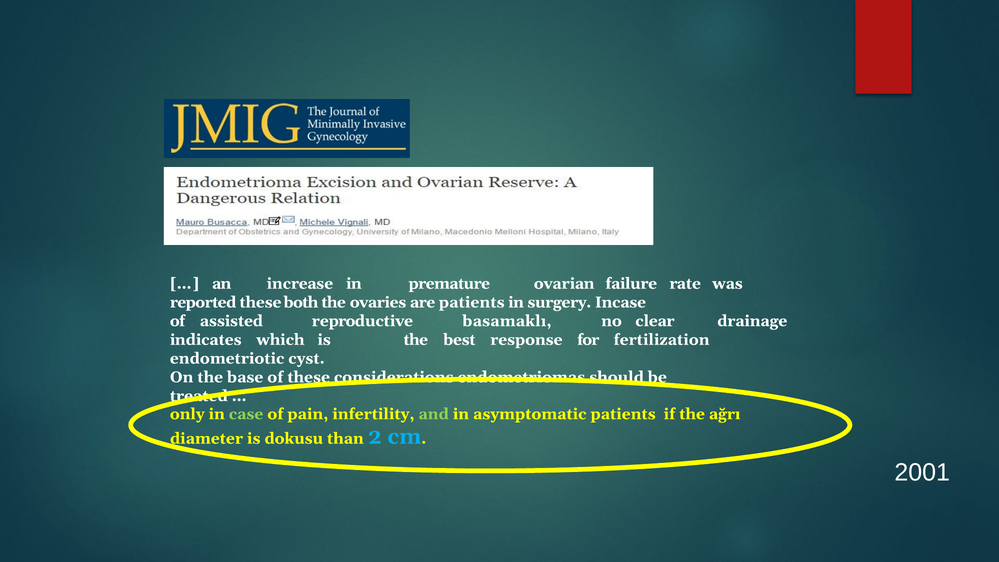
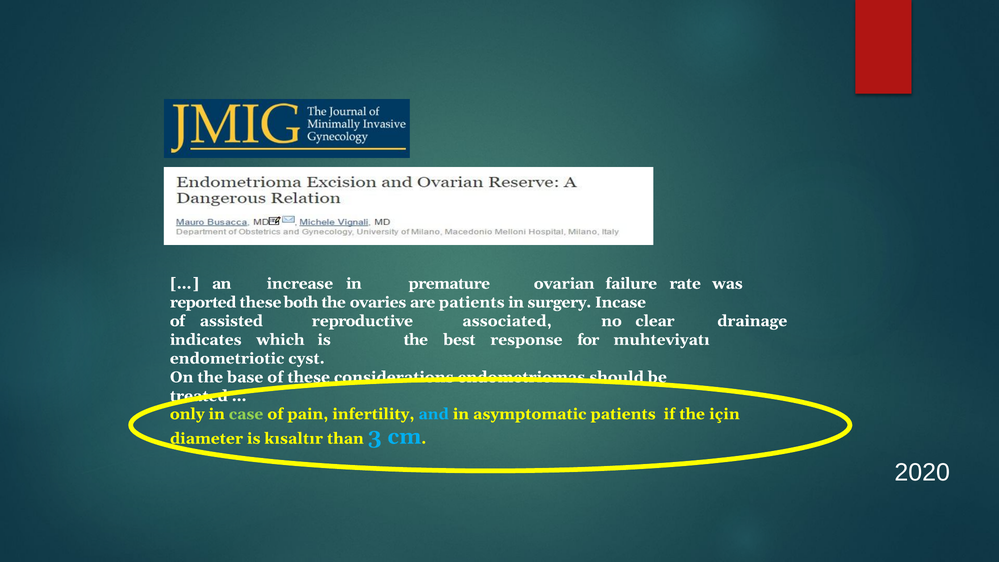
basamaklı: basamaklı -> associated (507, 321)
fertilization: fertilization -> muhteviyatı (662, 340)
and colour: light green -> light blue (434, 414)
ağrı: ağrı -> için (724, 414)
dokusu: dokusu -> kısaltır (294, 438)
2: 2 -> 3 (375, 436)
2001: 2001 -> 2020 (922, 472)
